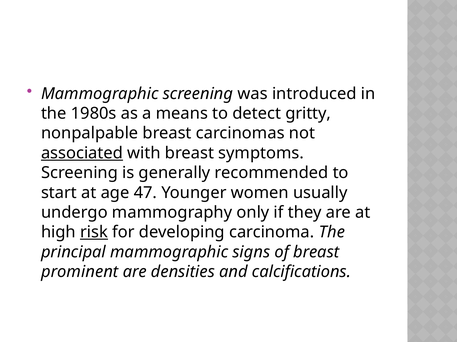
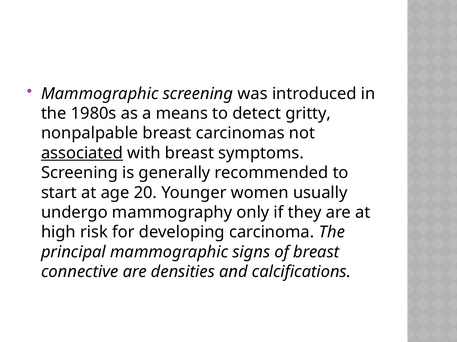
47: 47 -> 20 (145, 193)
risk underline: present -> none (94, 233)
prominent: prominent -> connective (80, 272)
